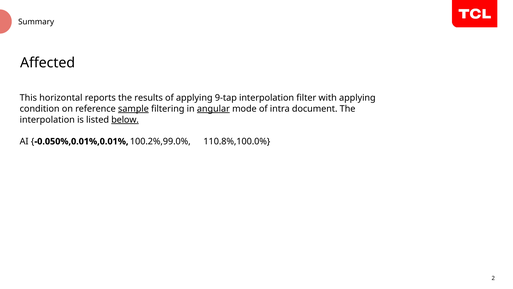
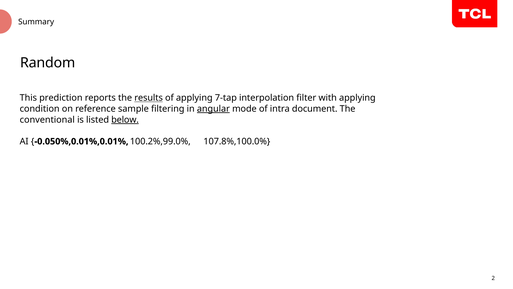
Affected: Affected -> Random (48, 63)
horizontal: horizontal -> prediction (61, 98)
results underline: none -> present (149, 98)
9-tap: 9-tap -> 7-tap (226, 98)
sample underline: present -> none (133, 109)
interpolation: interpolation -> conventional (47, 120)
110.8%,100.0%: 110.8%,100.0% -> 107.8%,100.0% (237, 141)
